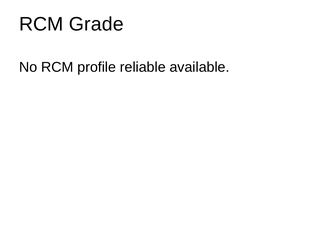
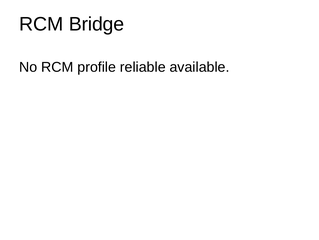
Grade: Grade -> Bridge (97, 24)
